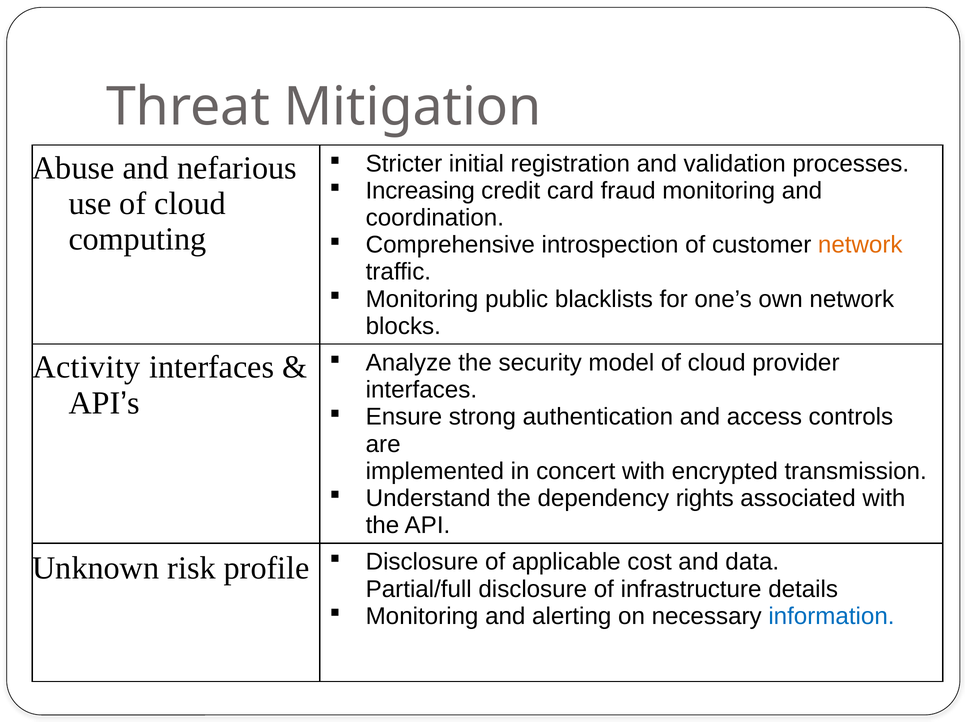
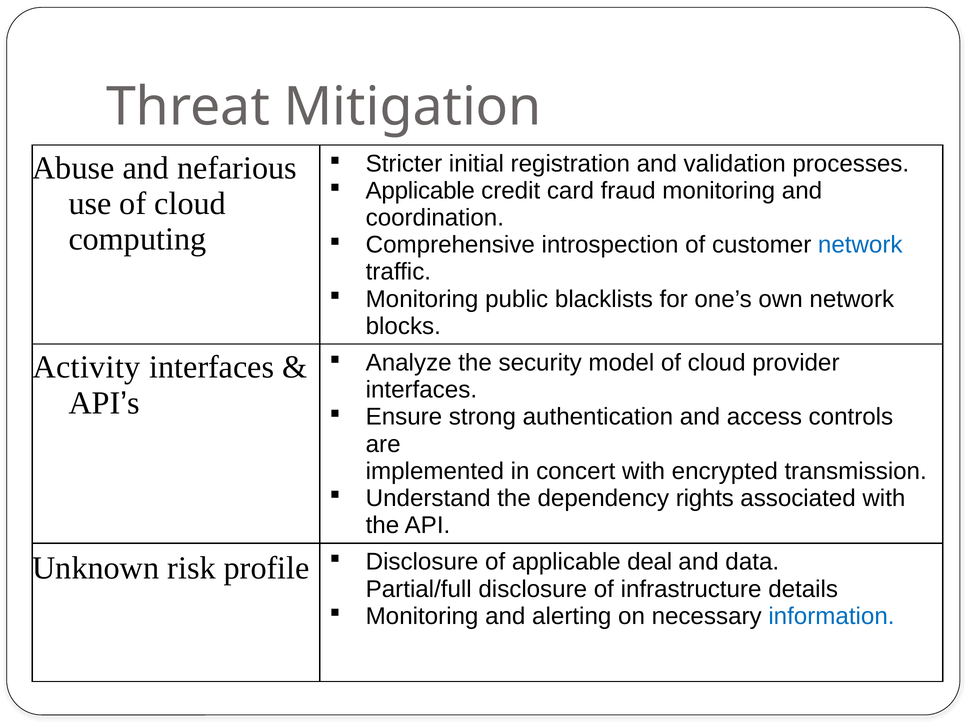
Increasing: Increasing -> Applicable (420, 191)
network colour: orange -> blue (860, 245)
cost: cost -> deal (650, 562)
